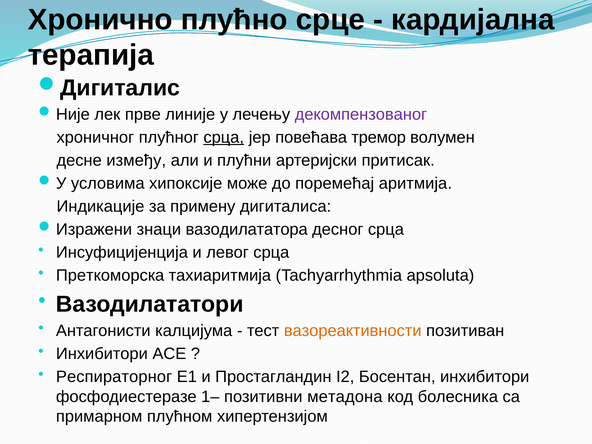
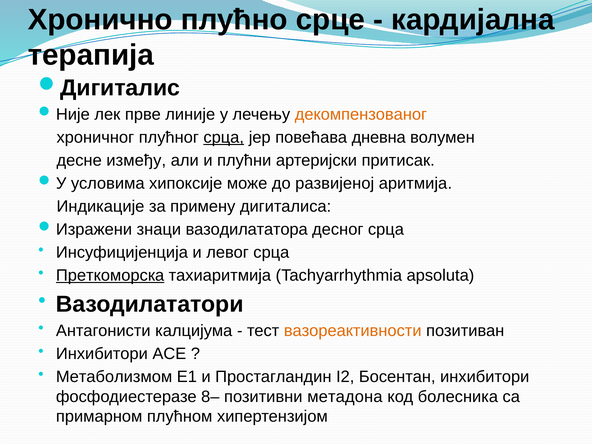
декомпензованог colour: purple -> orange (361, 114)
тремор: тремор -> дневна (379, 137)
поремећај: поремећај -> развијеној (335, 183)
Преткоморска underline: none -> present (110, 275)
Респираторног: Респираторног -> Метаболизмом (114, 377)
1–: 1– -> 8– (210, 397)
